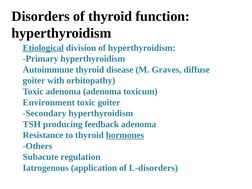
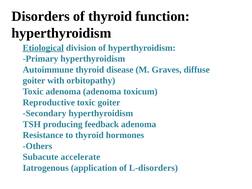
Environment: Environment -> Reproductive (49, 102)
hormones underline: present -> none (125, 135)
regulation: regulation -> accelerate (80, 157)
